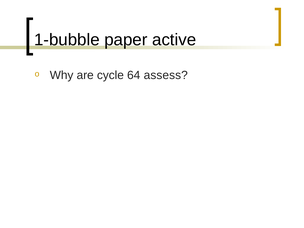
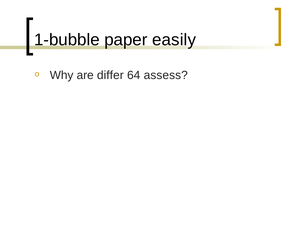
active: active -> easily (174, 40)
cycle: cycle -> differ (110, 75)
